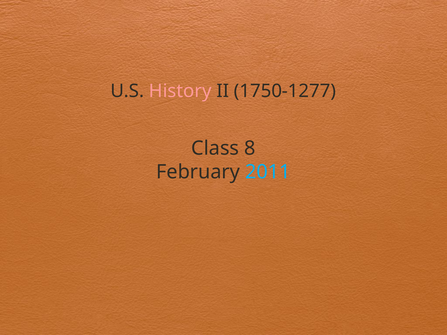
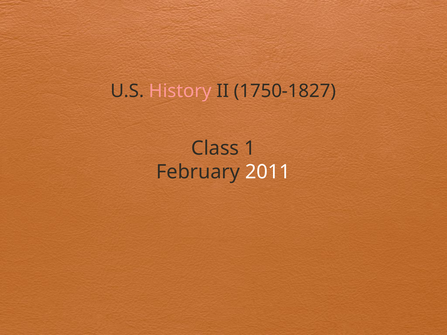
1750-1277: 1750-1277 -> 1750-1827 (285, 91)
8: 8 -> 1 (250, 148)
2011 colour: light blue -> white (268, 172)
